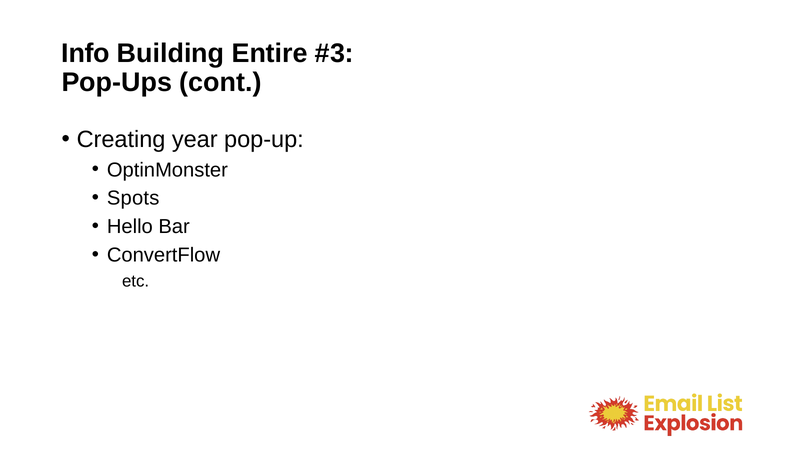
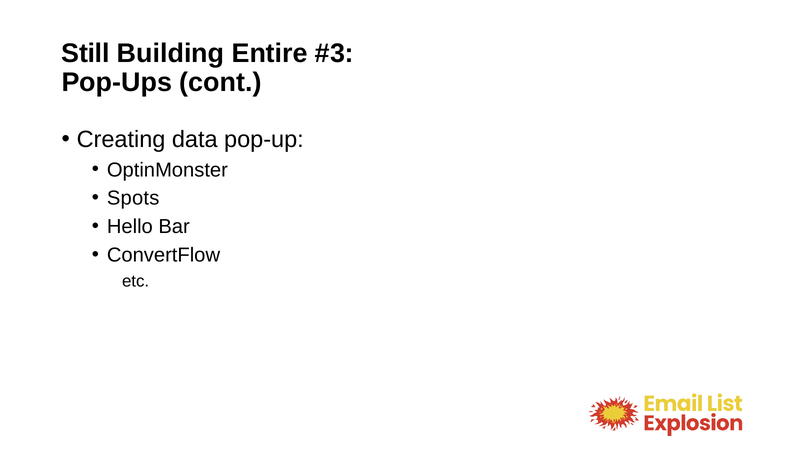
Info: Info -> Still (86, 53)
year: year -> data (195, 140)
